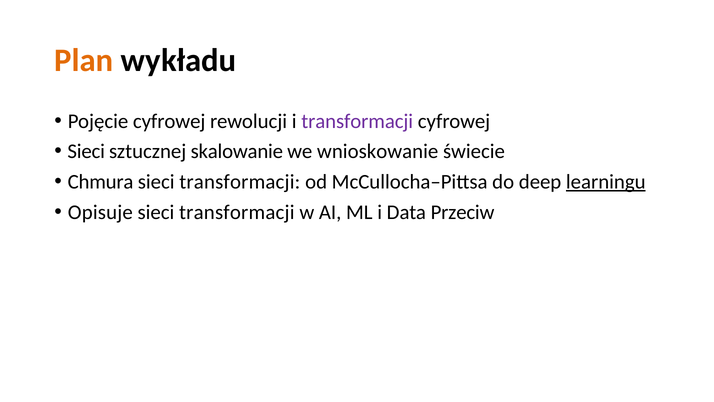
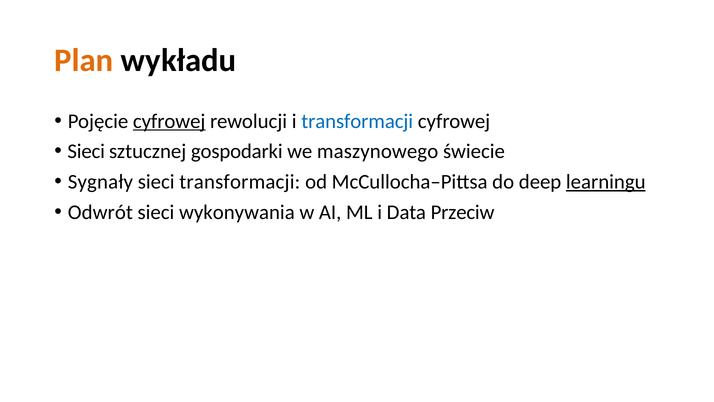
cyfrowej underline: none -> present (169, 121)
transformacji colour: purple -> blue (357, 121)
skalowanie: skalowanie -> gospodarki (237, 151)
wnioskowanie: wnioskowanie -> maszynowego (378, 151)
Chmura: Chmura -> Sygnały (100, 182)
Opisuje: Opisuje -> Odwrót (100, 212)
transformacji: transformacji -> wykonywania (237, 212)
